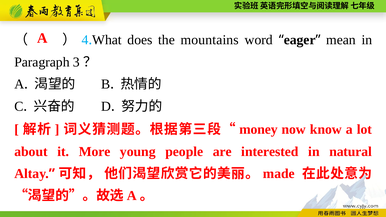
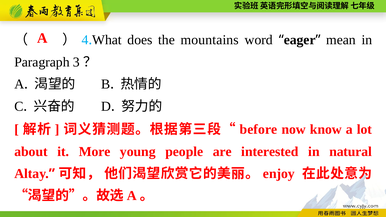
money: money -> before (258, 129)
made: made -> enjoy (279, 174)
